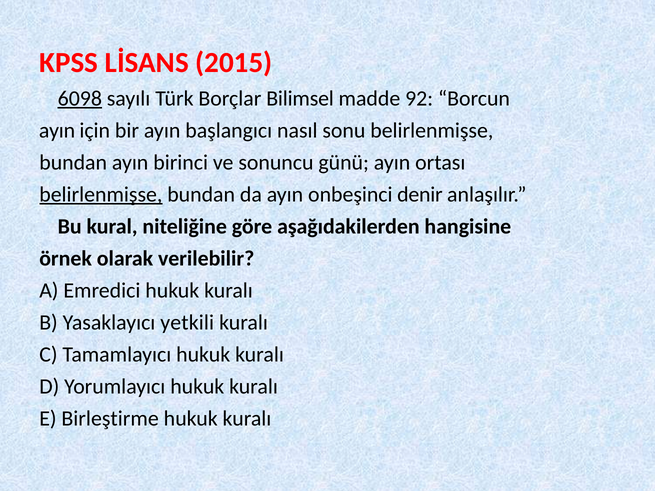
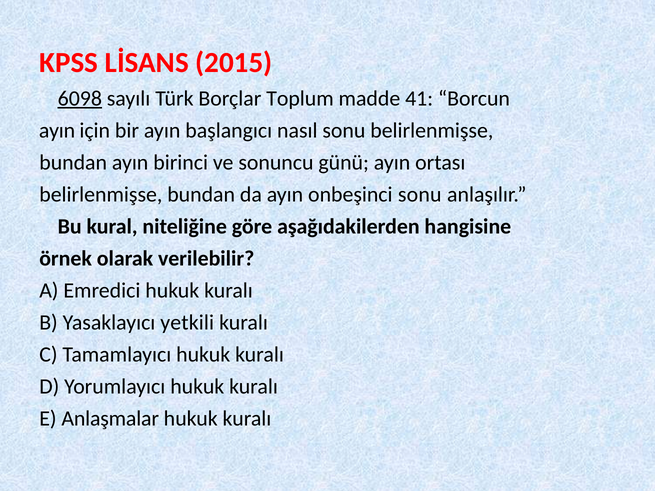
Bilimsel: Bilimsel -> Toplum (300, 98)
92: 92 -> 41 (419, 98)
belirlenmişse underline: present -> none (101, 195)
onbeşinci denir: denir -> sonu (420, 195)
Birleştirme: Birleştirme -> Anlaşmalar (110, 419)
